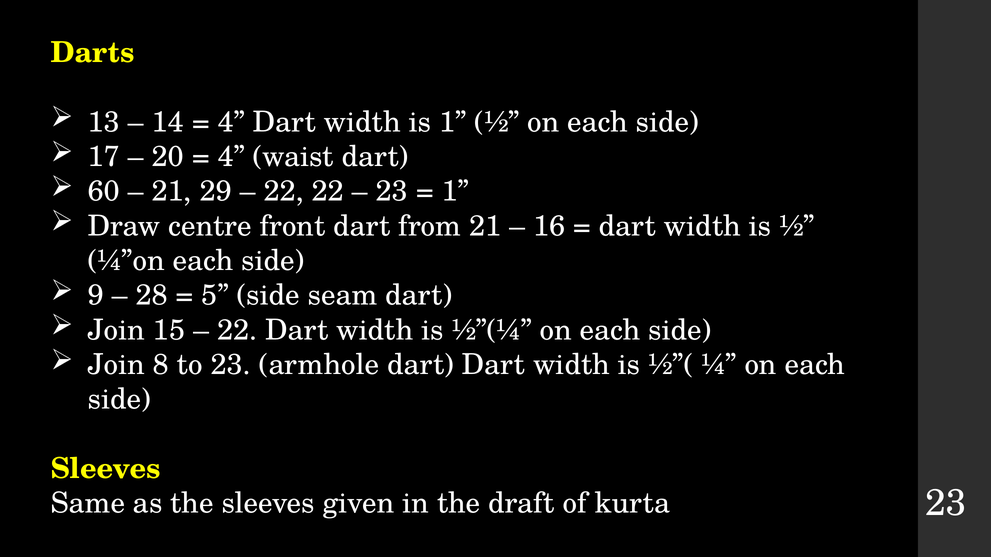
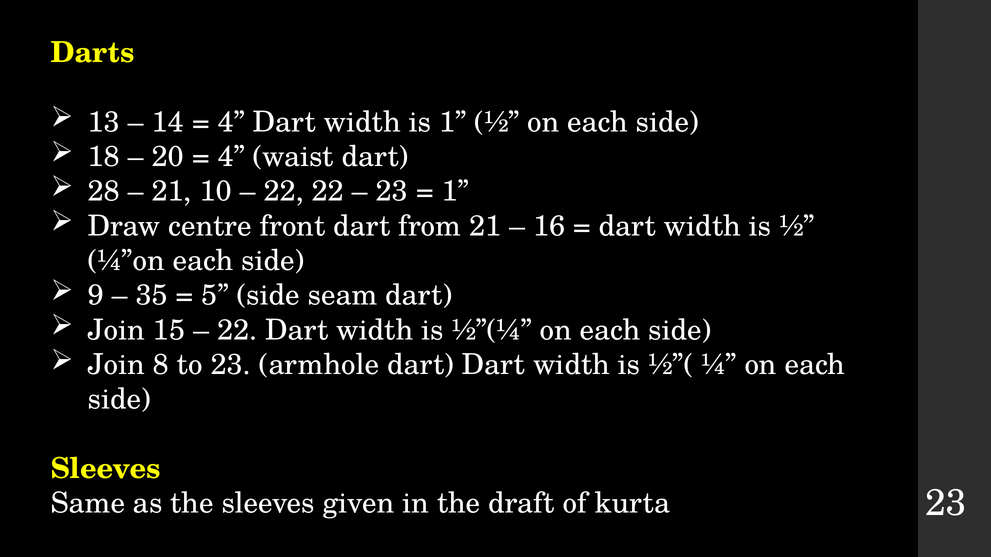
17: 17 -> 18 (104, 157)
60: 60 -> 28 (104, 191)
29: 29 -> 10 (216, 191)
28: 28 -> 35 (152, 296)
